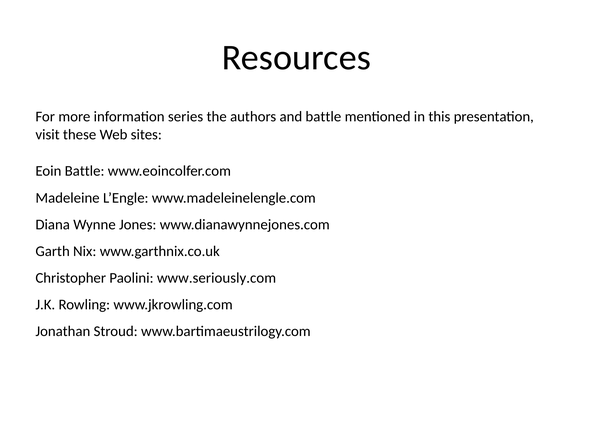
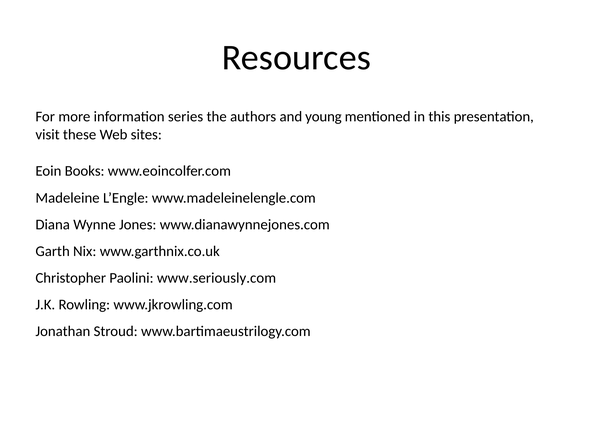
and battle: battle -> young (323, 117)
Eoin Battle: Battle -> Books (85, 171)
